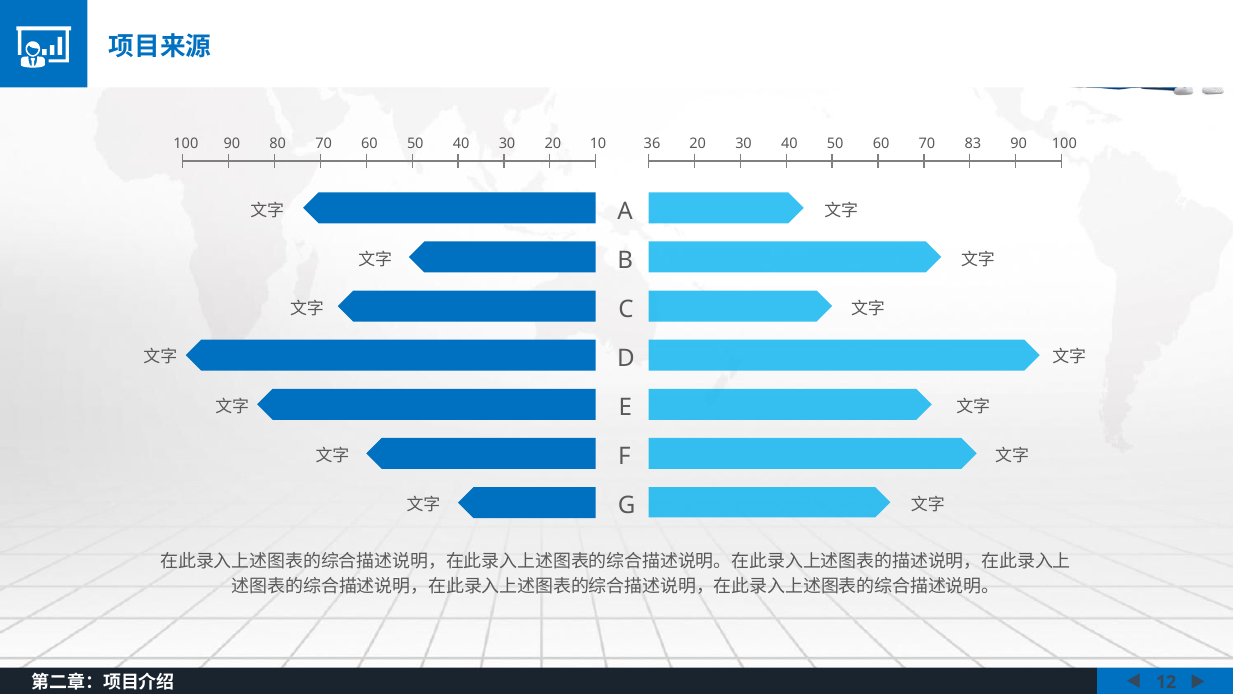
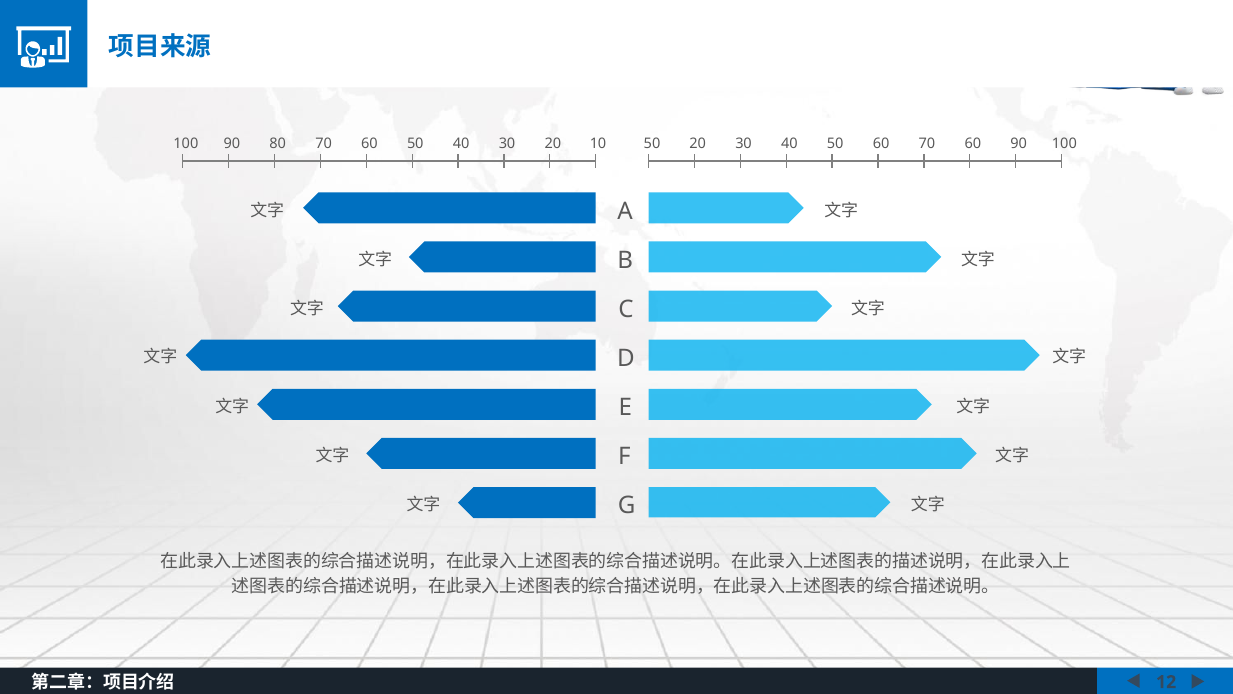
100 36: 36 -> 50 (652, 143)
70 83: 83 -> 60 (973, 143)
